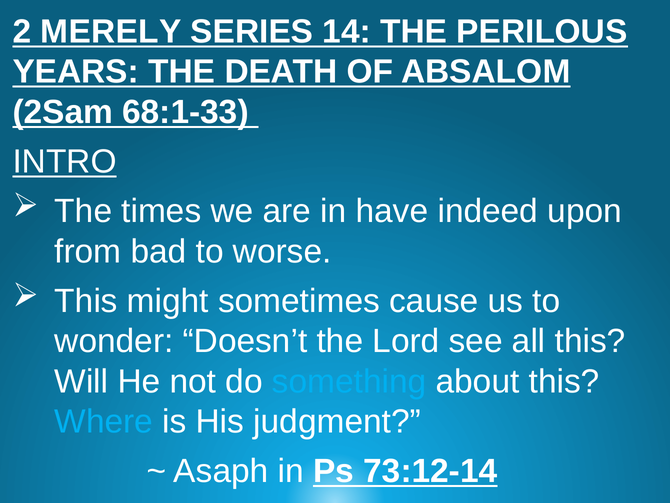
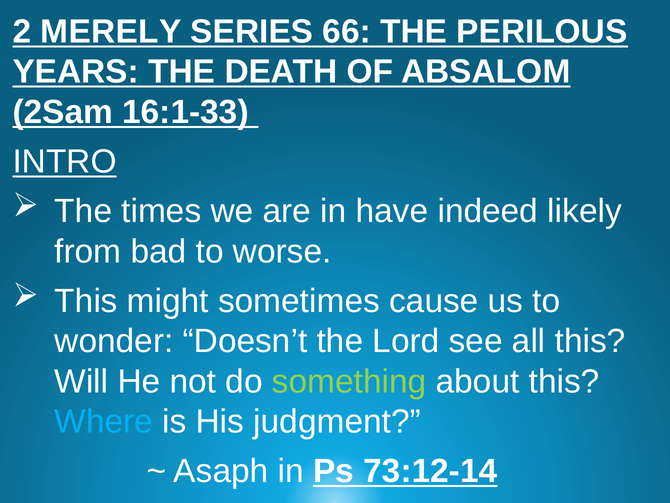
14: 14 -> 66 (347, 32)
68:1-33: 68:1-33 -> 16:1-33 (185, 112)
upon: upon -> likely (585, 211)
something colour: light blue -> light green (349, 381)
